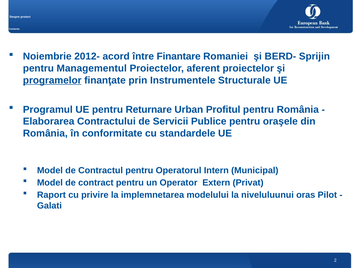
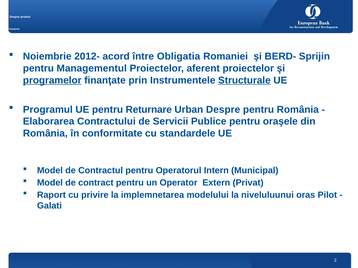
Finantare: Finantare -> Obligatia (179, 57)
Structurale underline: none -> present (244, 80)
Urban Profitul: Profitul -> Despre (223, 110)
